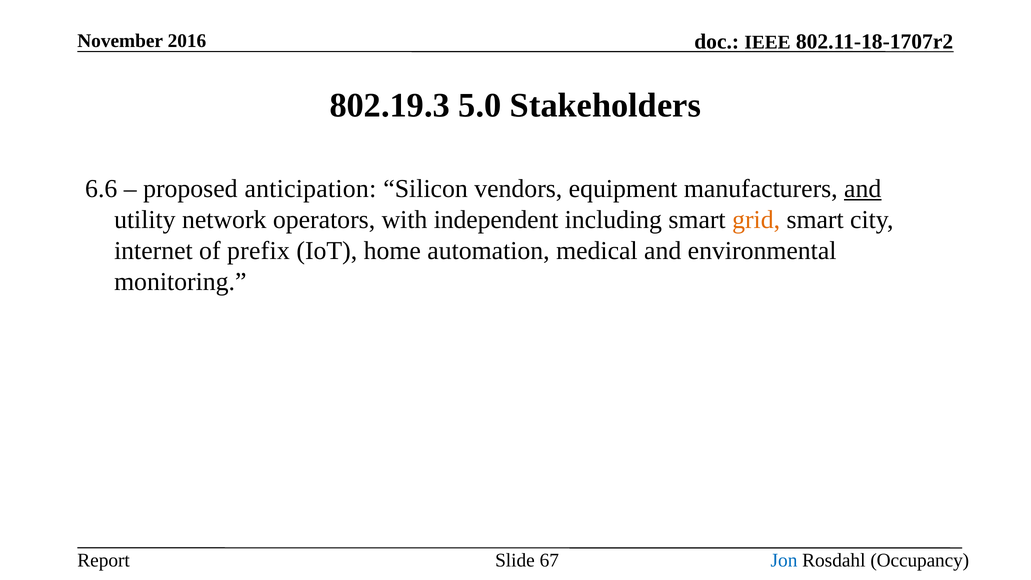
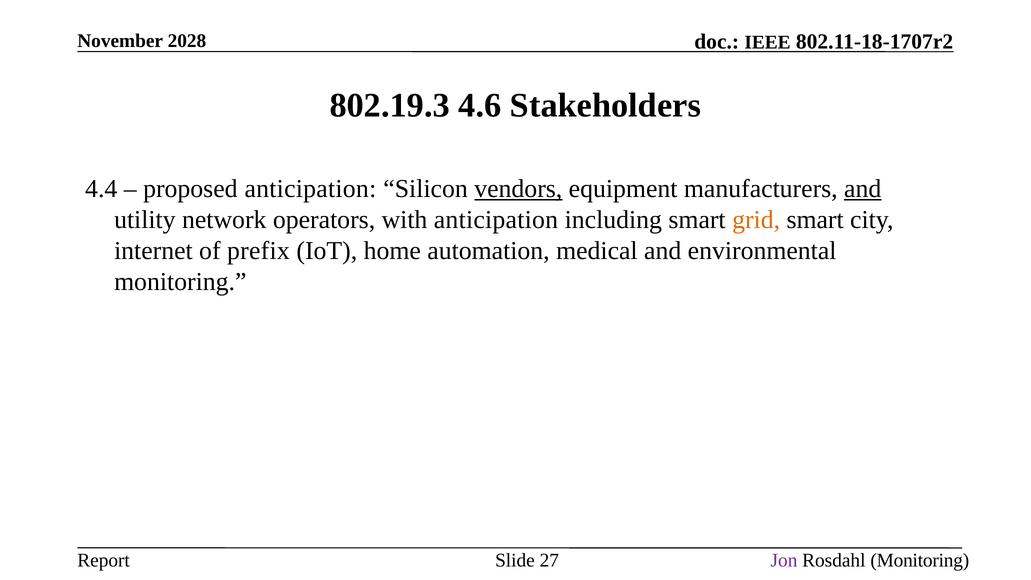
2016: 2016 -> 2028 (187, 41)
5.0: 5.0 -> 4.6 (480, 105)
6.6: 6.6 -> 4.4 (101, 189)
vendors underline: none -> present (518, 189)
with independent: independent -> anticipation (496, 220)
67: 67 -> 27 (549, 561)
Jon colour: blue -> purple (784, 561)
Rosdahl Occupancy: Occupancy -> Monitoring (920, 561)
